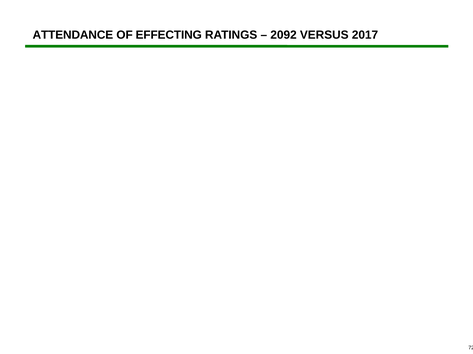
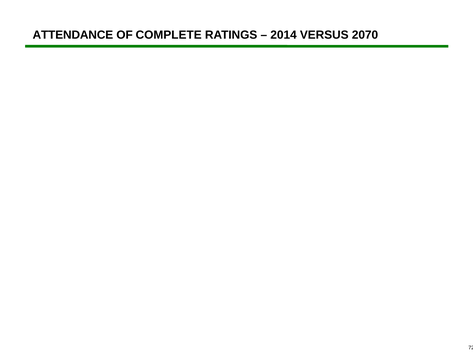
EFFECTING: EFFECTING -> COMPLETE (169, 35)
2092: 2092 -> 2014 (284, 35)
2017: 2017 -> 2070 (365, 35)
